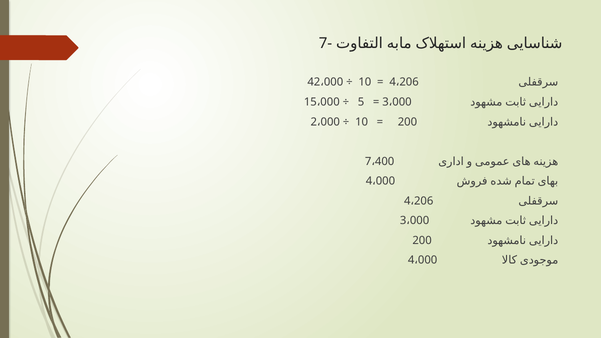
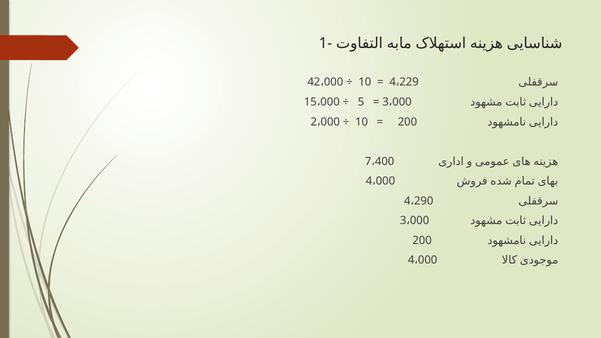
7-: 7- -> 1- (325, 43)
206: 206 -> 229 (409, 82)
206: 206 -> 290 (424, 201)
